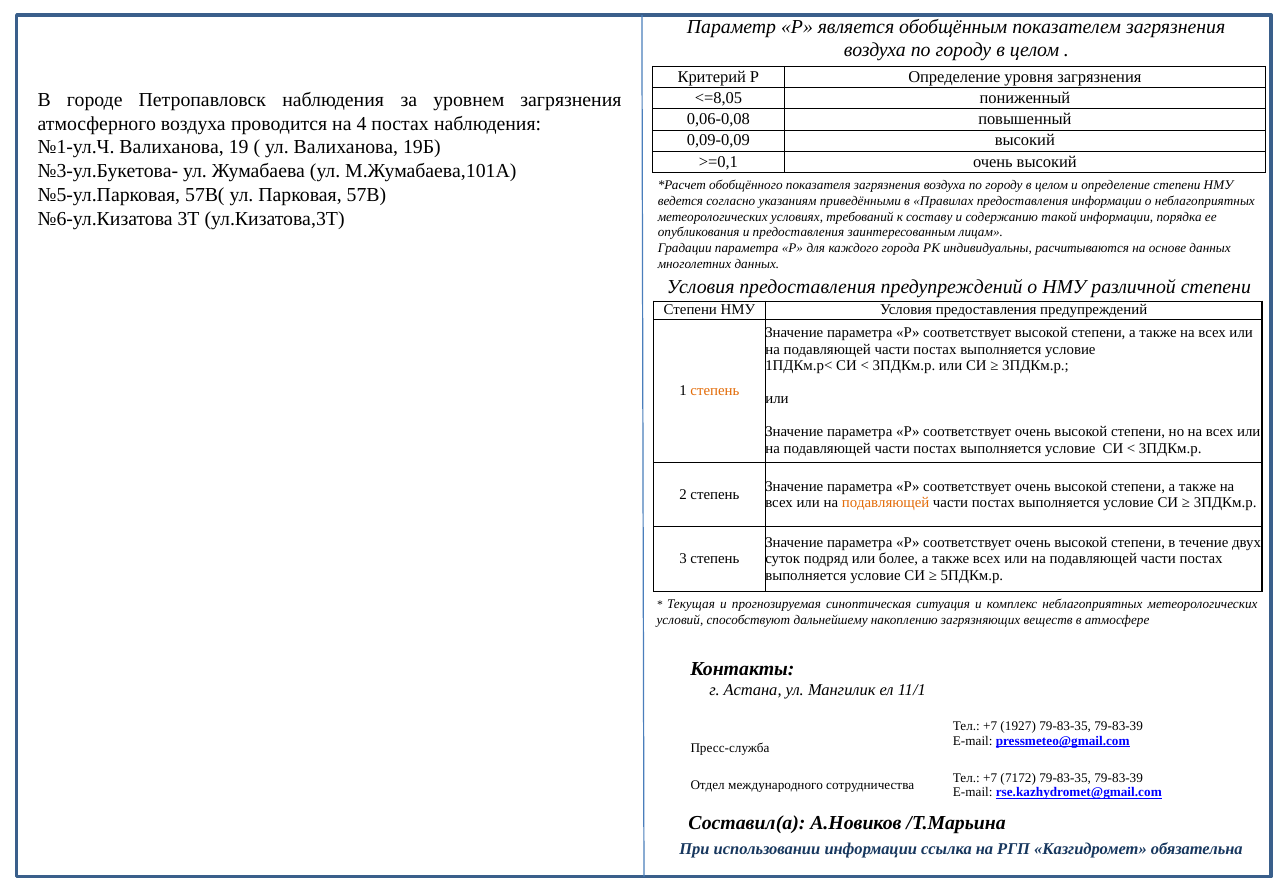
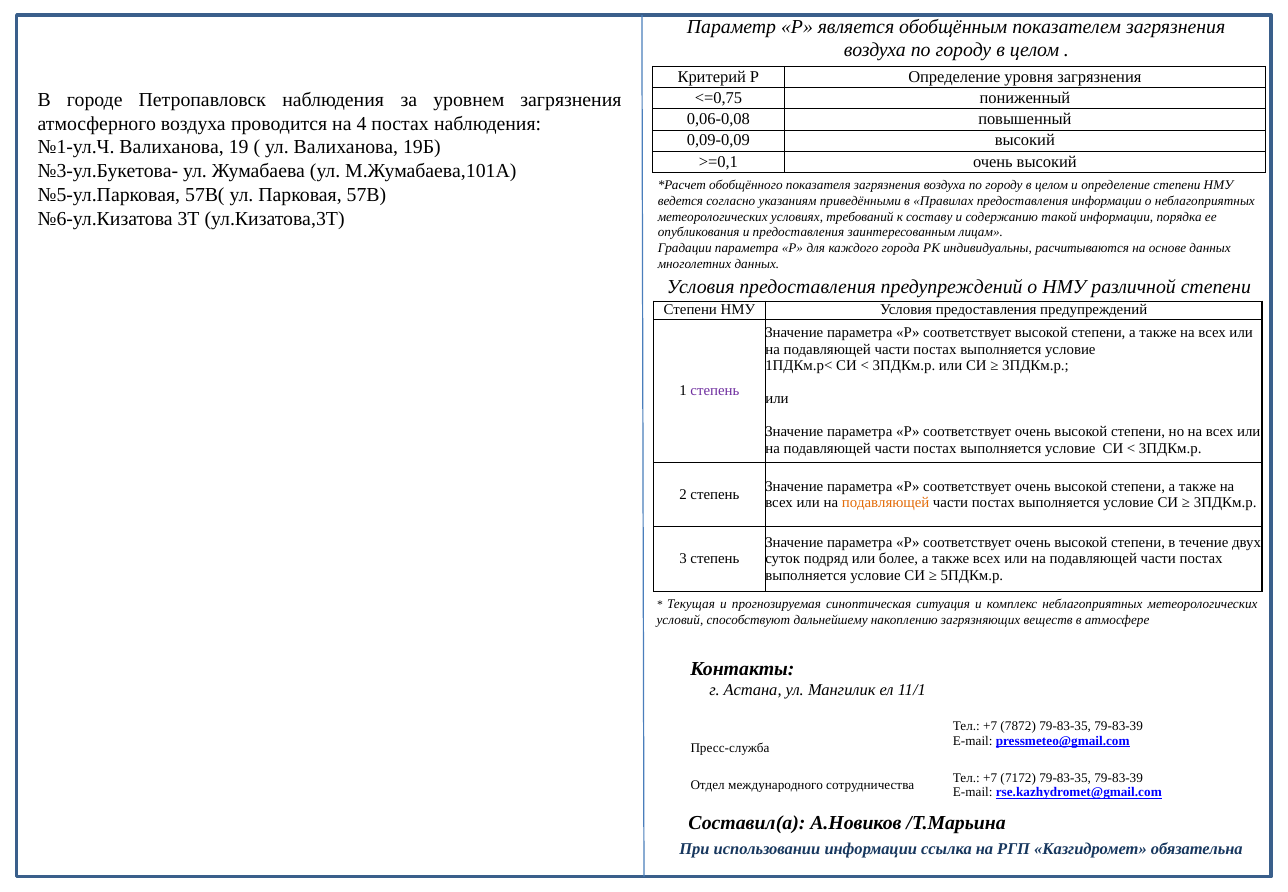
<=8,05: <=8,05 -> <=0,75 (719, 98)
степень colour: orange -> purple (715, 390)
1927: 1927 -> 7872 (1018, 726)
